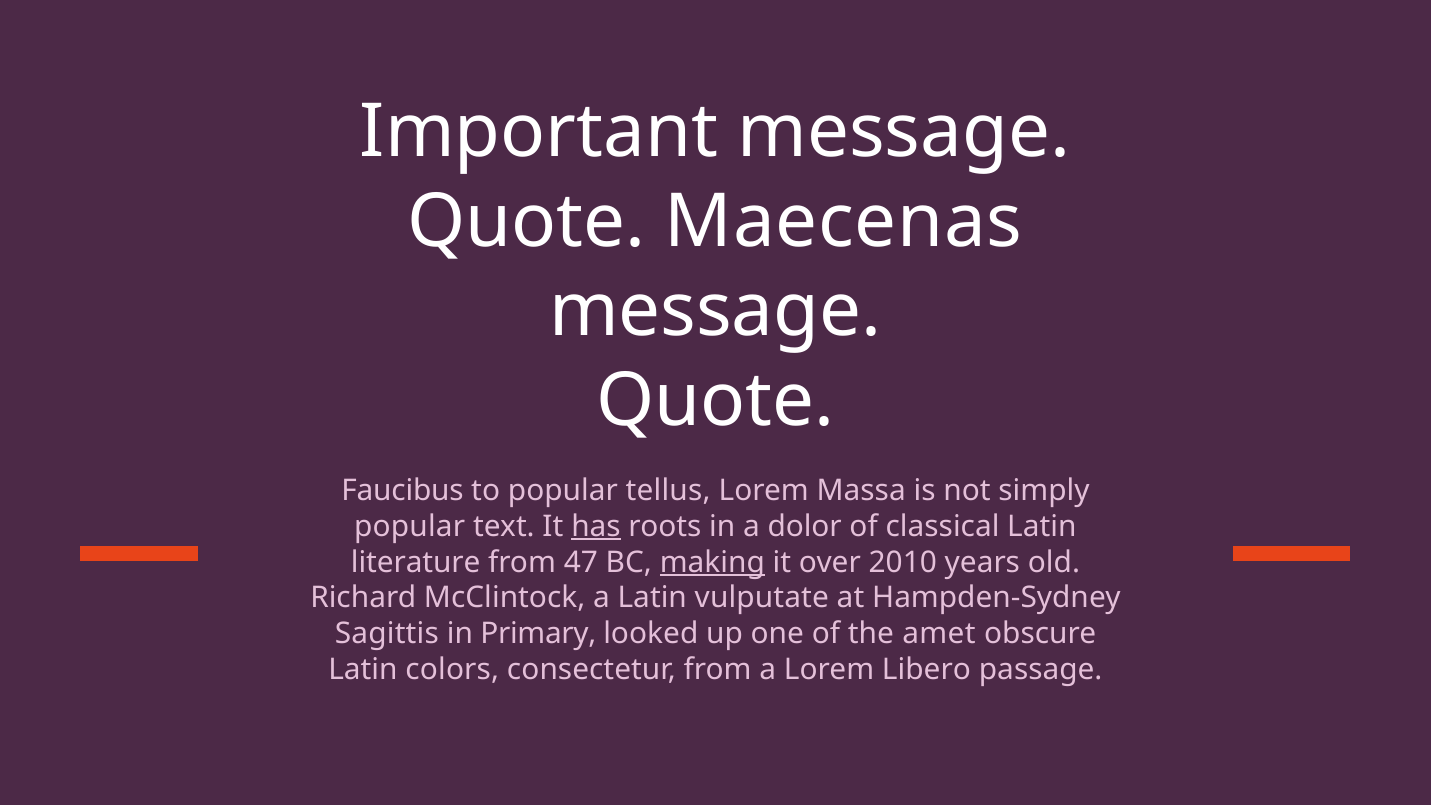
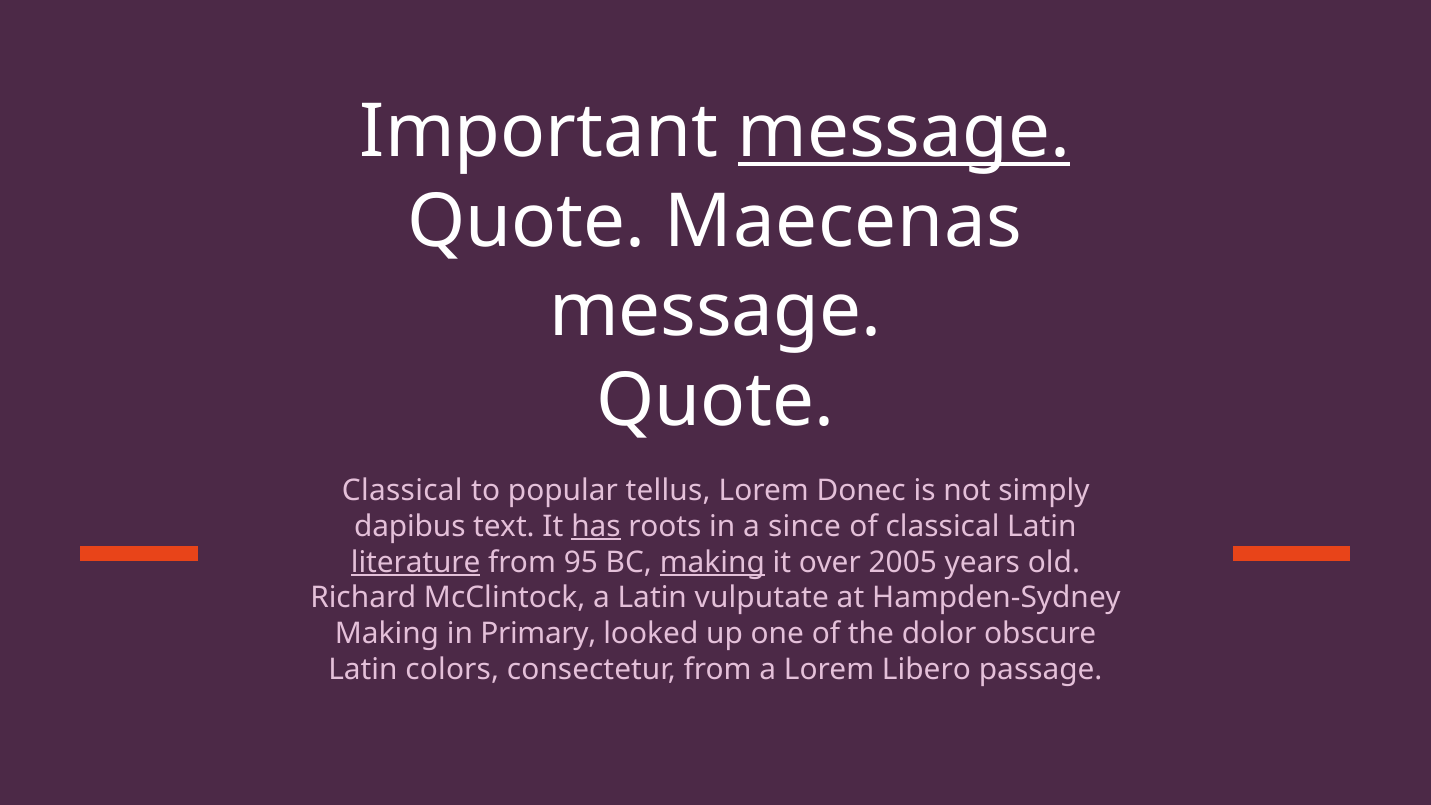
message underline: none -> present (904, 132)
Faucibus: Faucibus -> Classical (402, 491)
Massa: Massa -> Donec (861, 491)
popular: popular -> dapibus (410, 526)
dolor: dolor -> since (804, 526)
literature underline: none -> present (416, 562)
47: 47 -> 95 (581, 562)
2010: 2010 -> 2005 (903, 562)
Sagittis: Sagittis -> Making (387, 634)
amet: amet -> dolor (939, 634)
